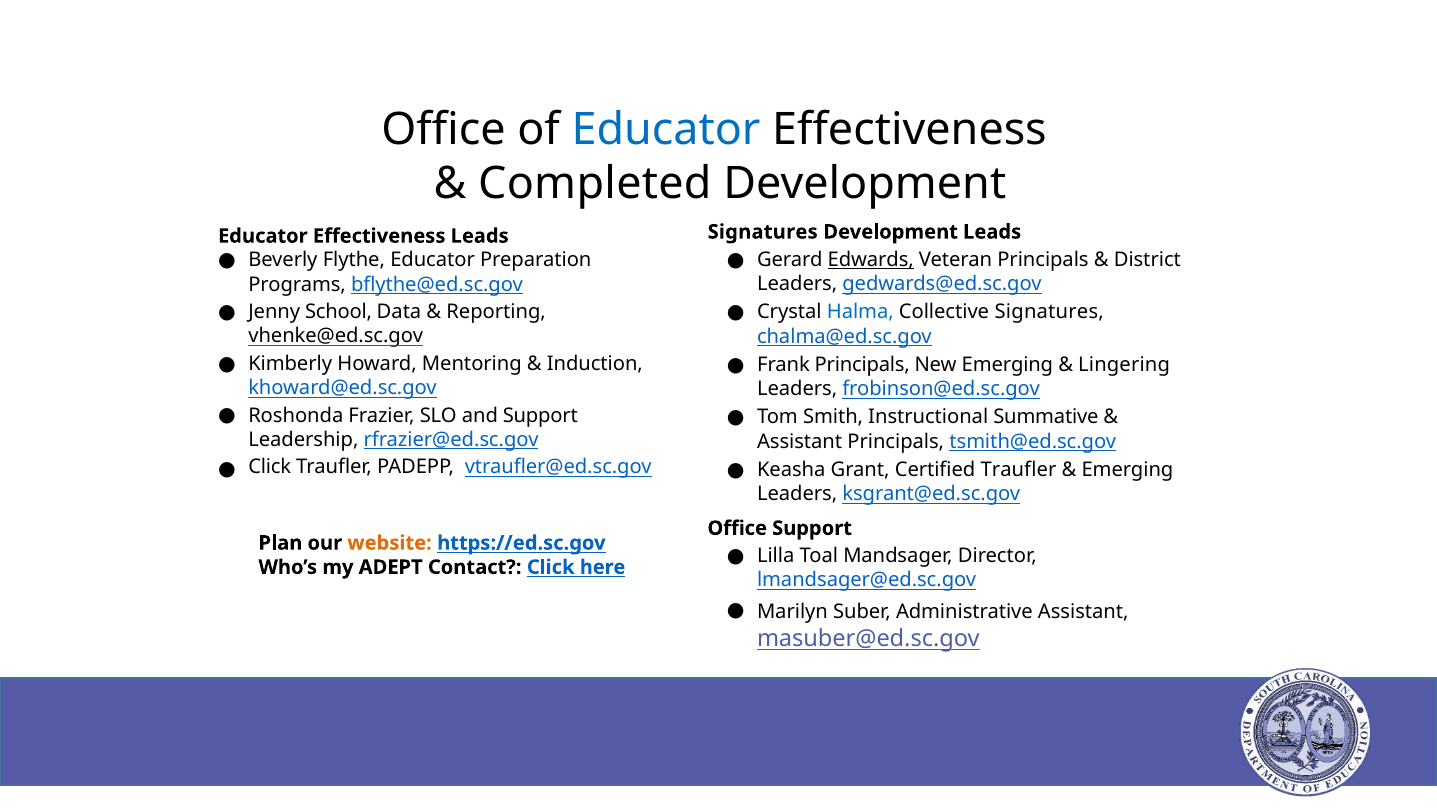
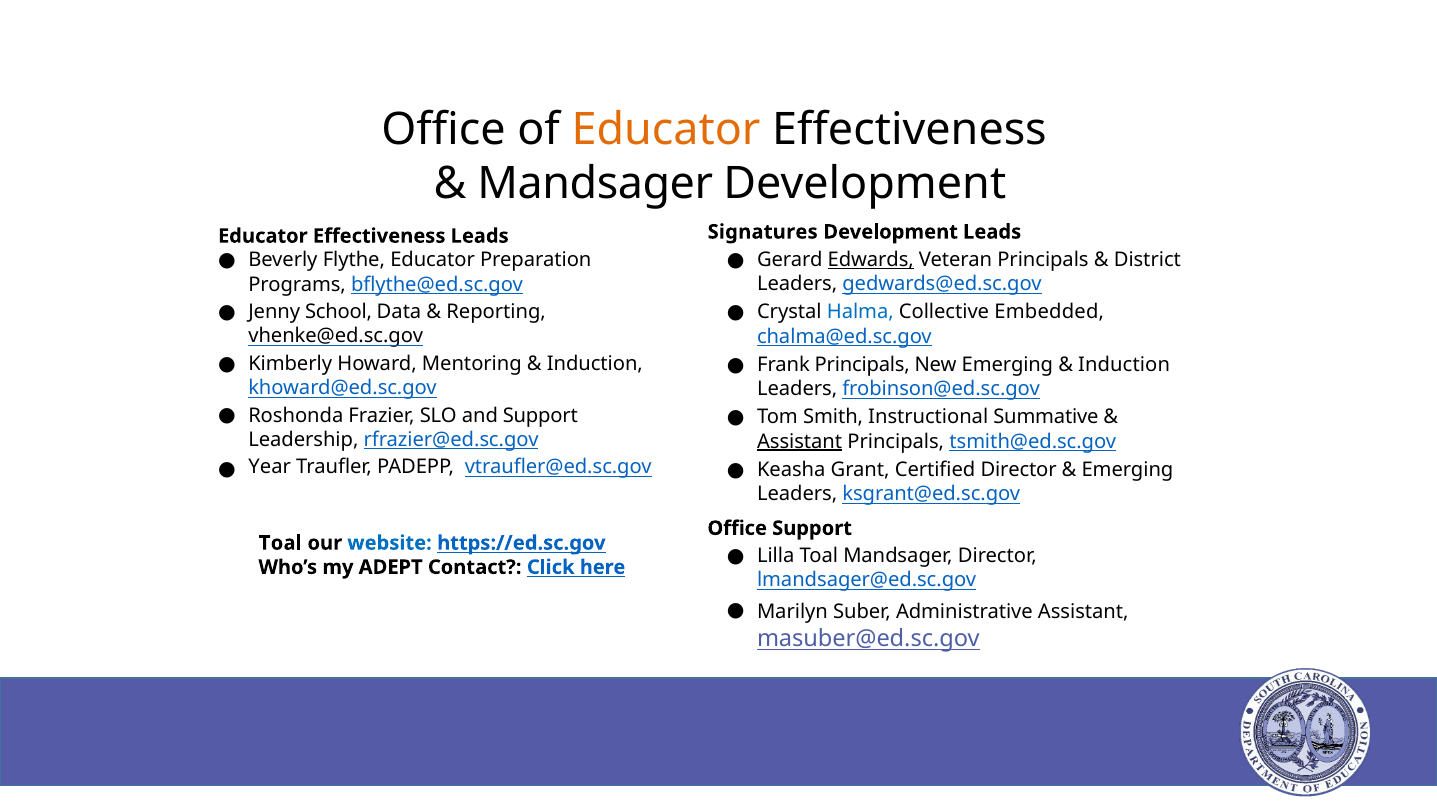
Educator colour: blue -> orange (666, 130)
Completed: Completed -> Mandsager (595, 184)
Collective Signatures: Signatures -> Embedded (1049, 312)
Lingering: Lingering -> Induction (1124, 365)
Assistant underline: none -> present (800, 442)
Click: Click -> Year (270, 467)
Certified Traufler: Traufler -> Director (1019, 470)
Plan: Plan -> Toal (280, 543)
website colour: orange -> blue (390, 543)
